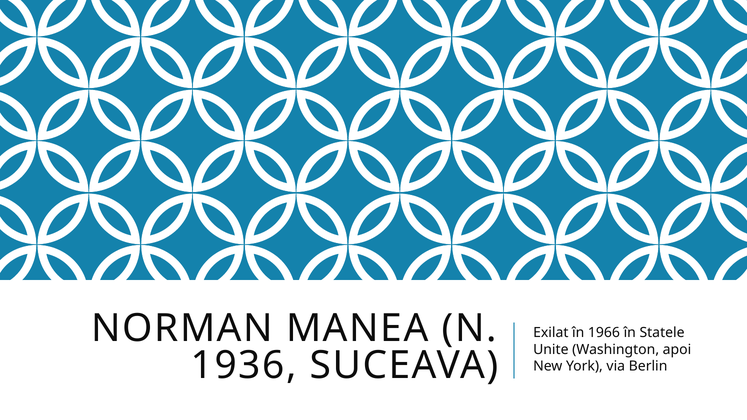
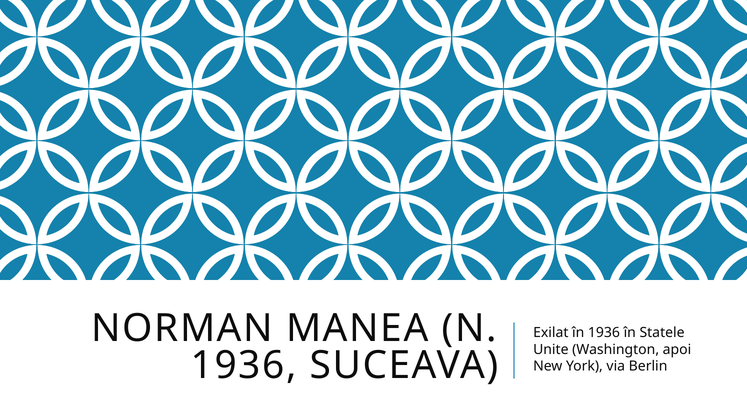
în 1966: 1966 -> 1936 (604, 333)
